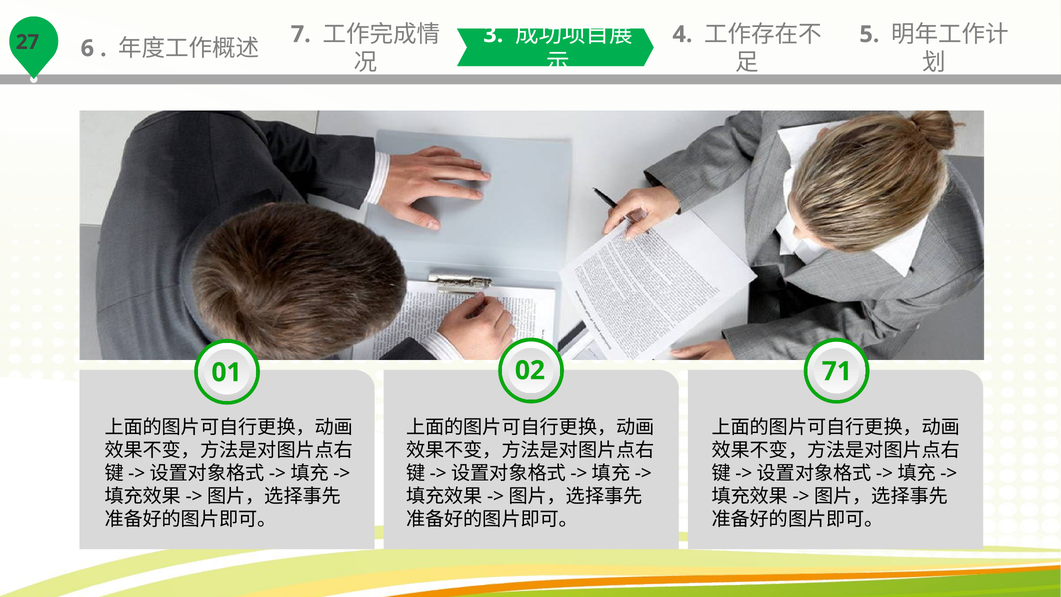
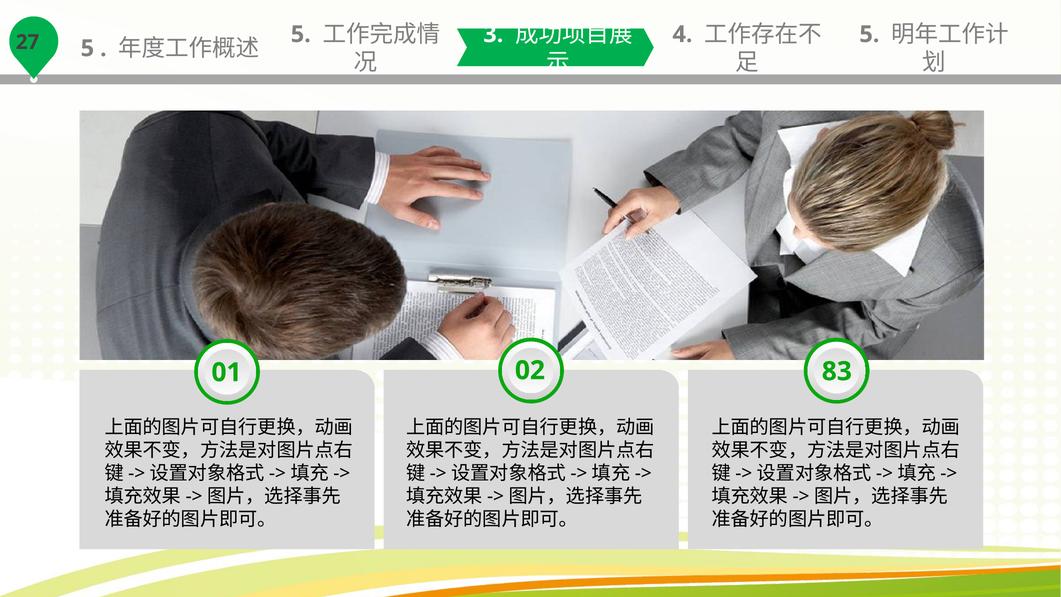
6: 6 -> 5 (87, 48)
7: 7 -> 5 (301, 34)
71: 71 -> 83 (837, 371)
